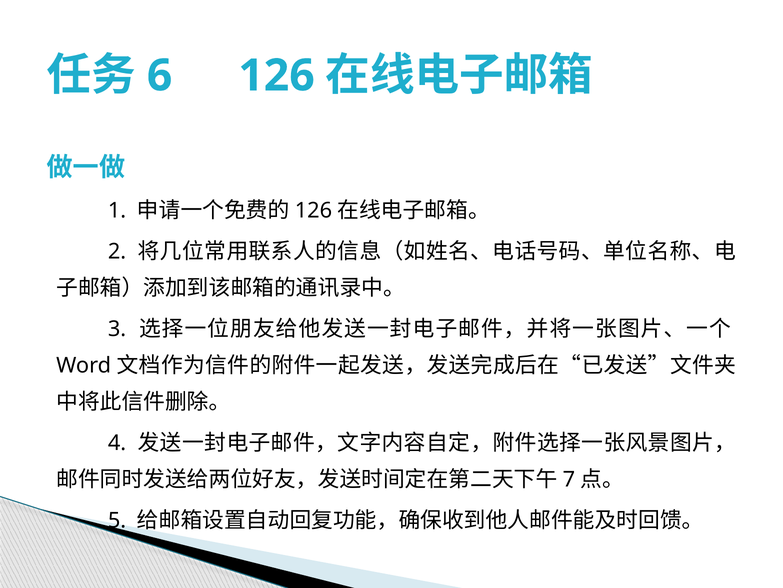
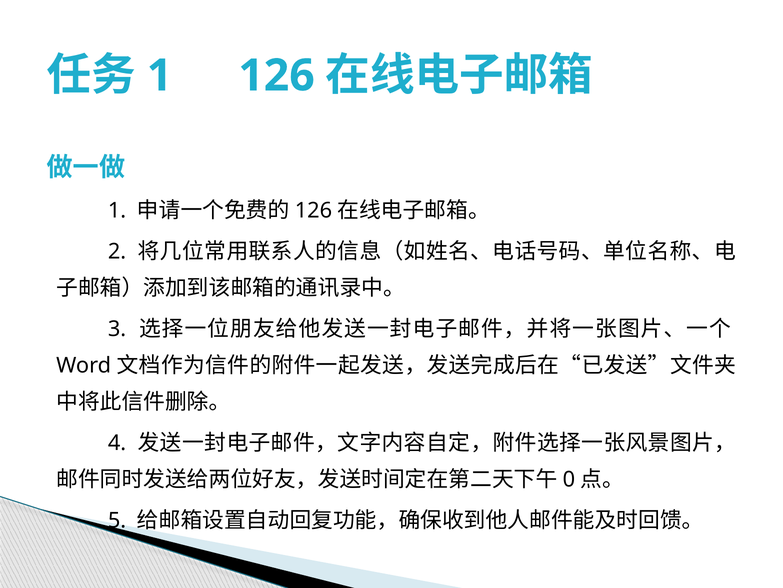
6: 6 -> 1 (160, 76)
7: 7 -> 0 (569, 479)
